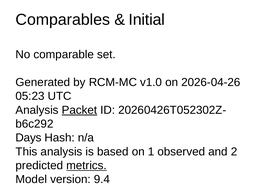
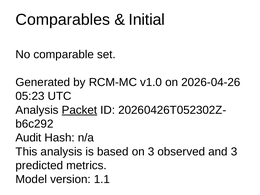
Days: Days -> Audit (28, 138)
on 1: 1 -> 3 (151, 152)
and 2: 2 -> 3 (234, 152)
metrics underline: present -> none (87, 165)
9.4: 9.4 -> 1.1 (102, 179)
